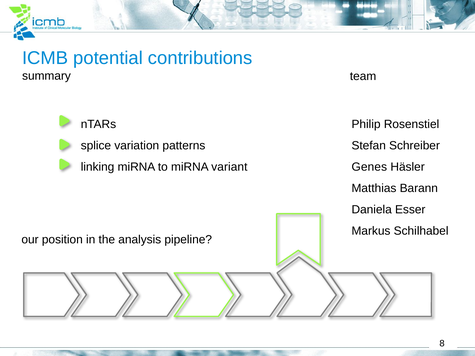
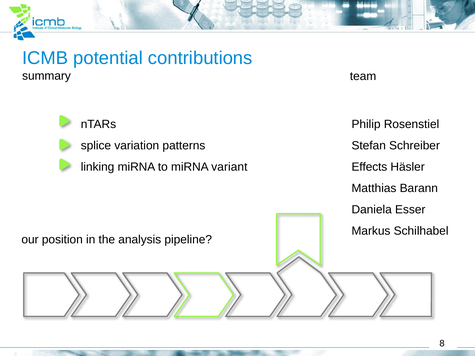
Genes: Genes -> Effects (369, 167)
